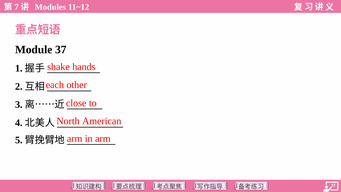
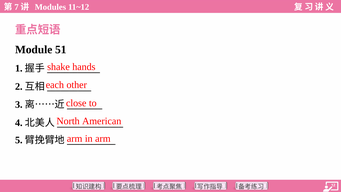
37: 37 -> 51 (61, 50)
